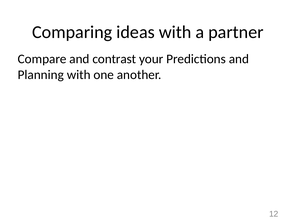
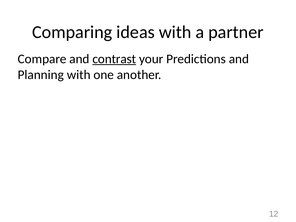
contrast underline: none -> present (114, 59)
